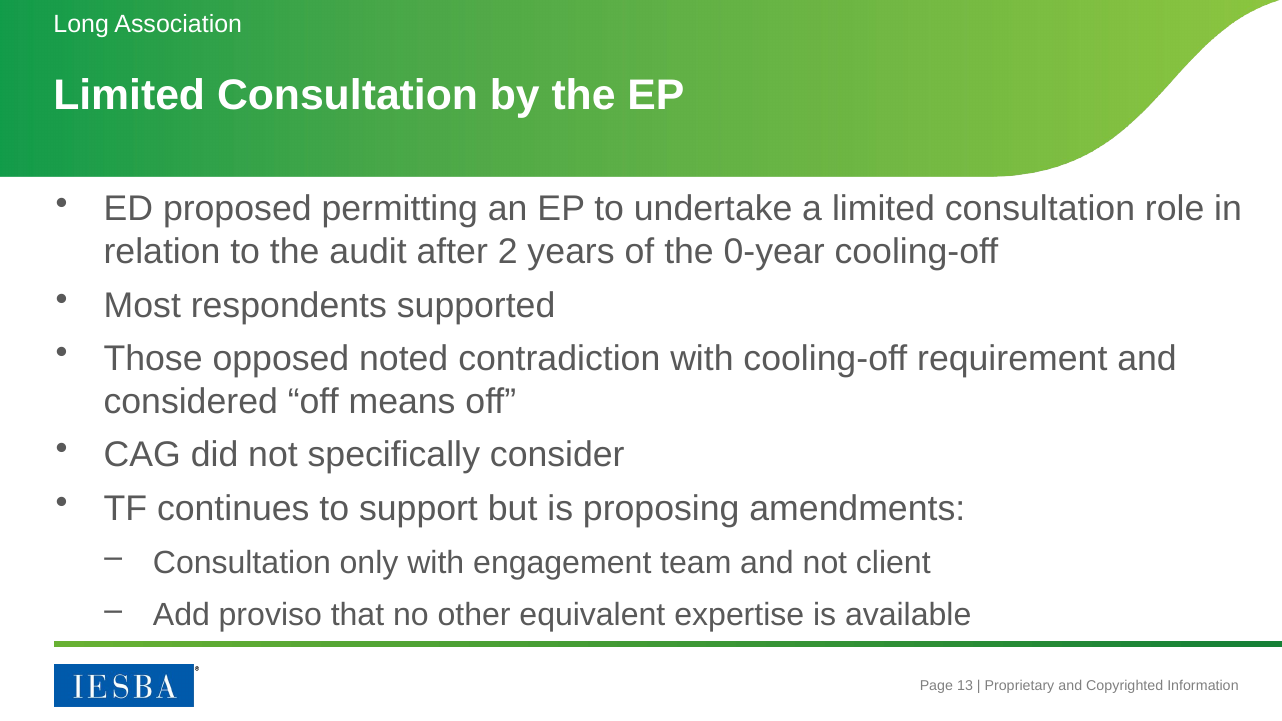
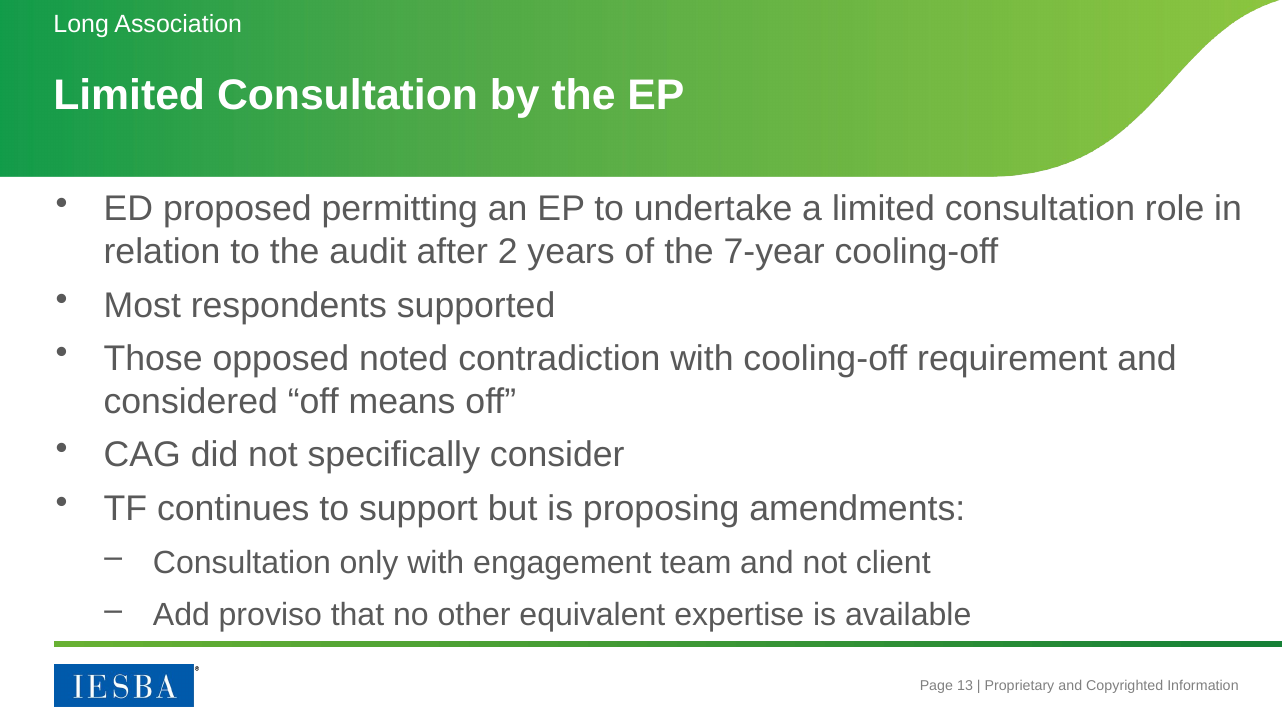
0-year: 0-year -> 7-year (774, 252)
